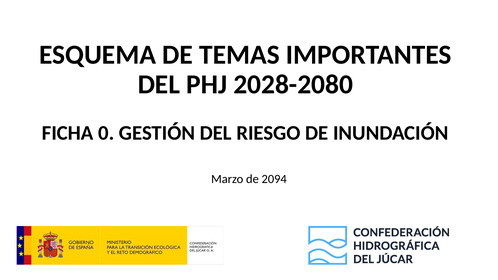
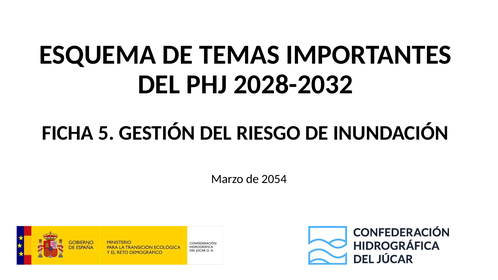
2028-2080: 2028-2080 -> 2028-2032 (293, 85)
0: 0 -> 5 (106, 133)
2094: 2094 -> 2054 (274, 179)
